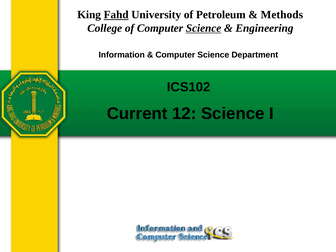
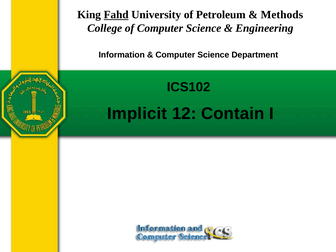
Science underline: present -> none (204, 28)
Current: Current -> Implicit (137, 114)
12 Science: Science -> Contain (233, 114)
